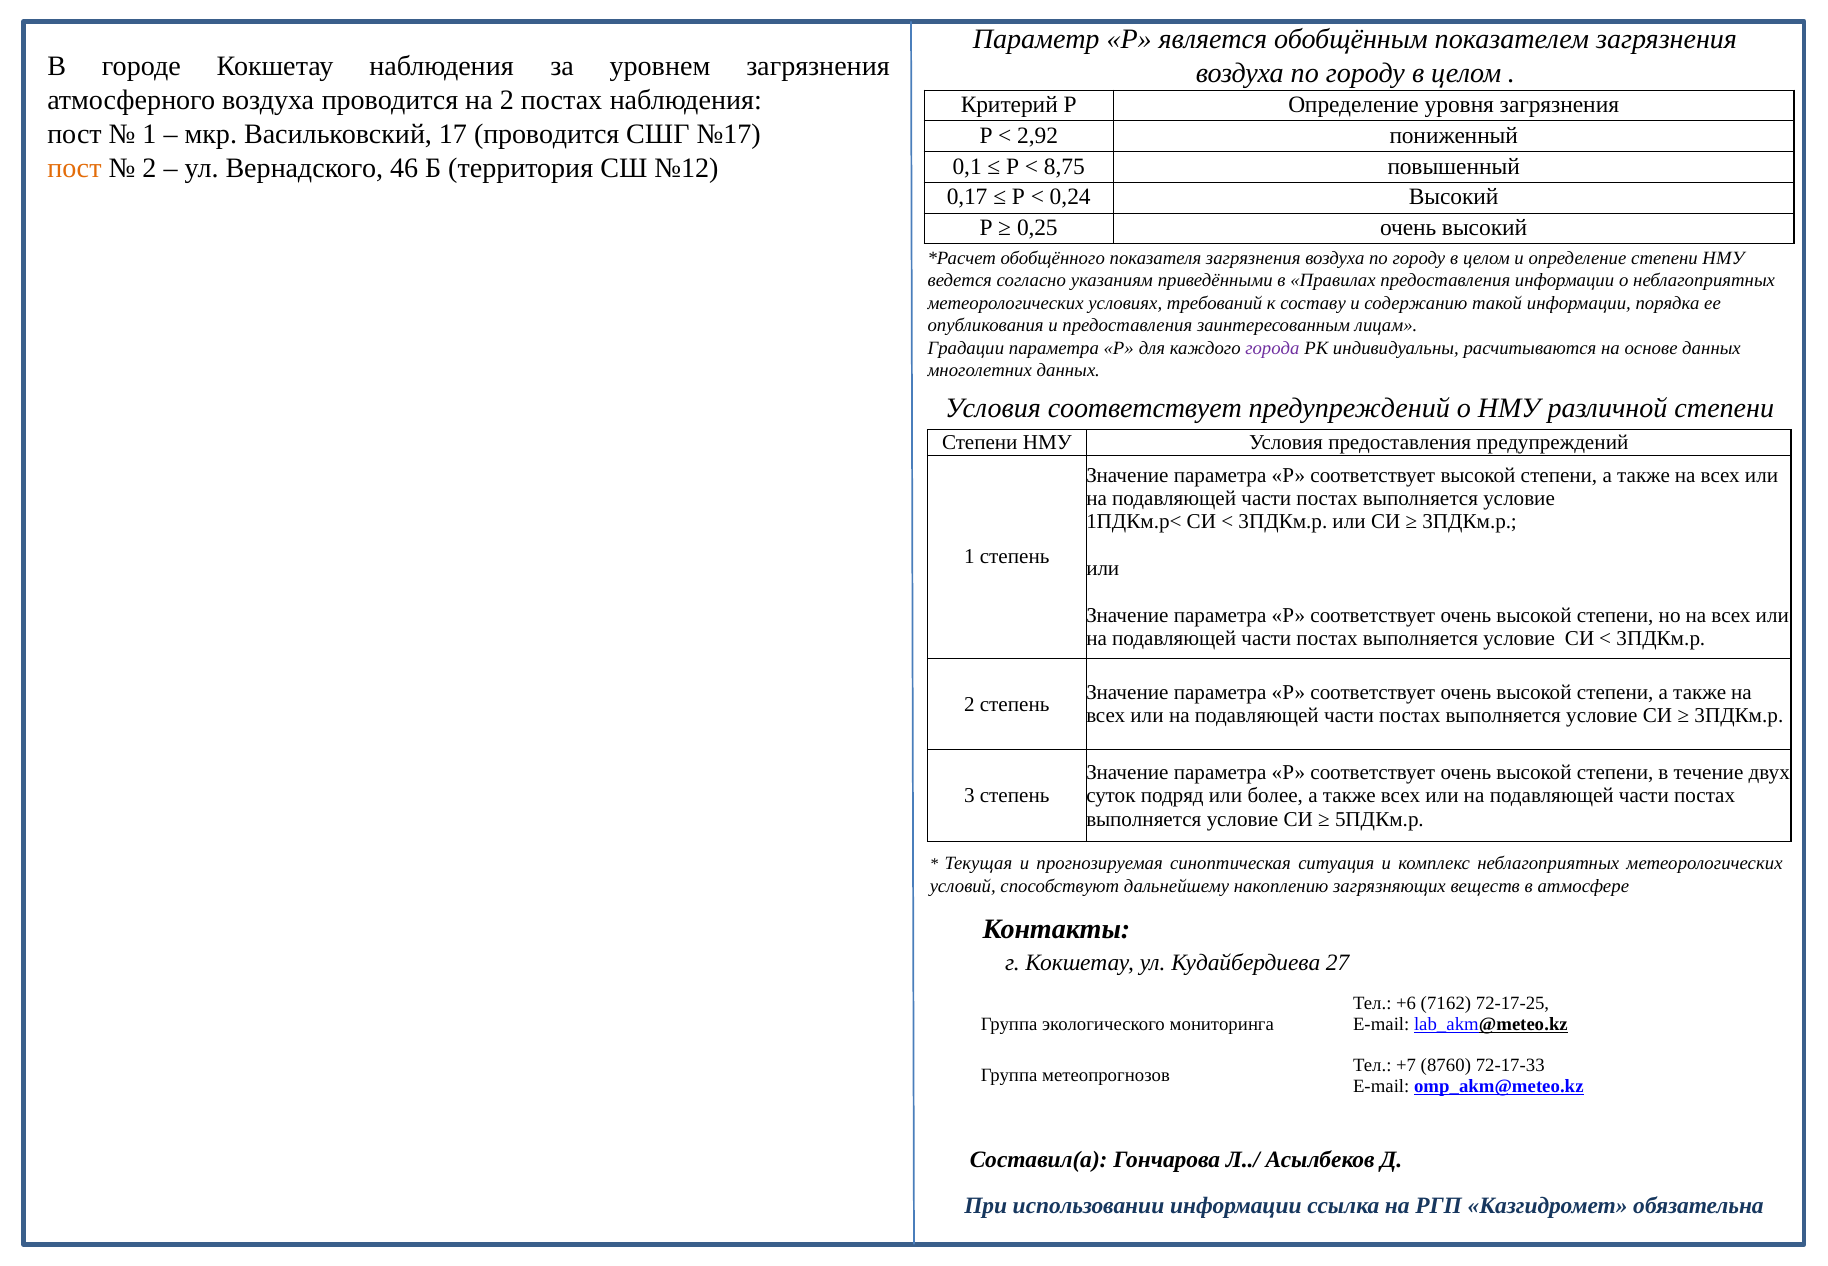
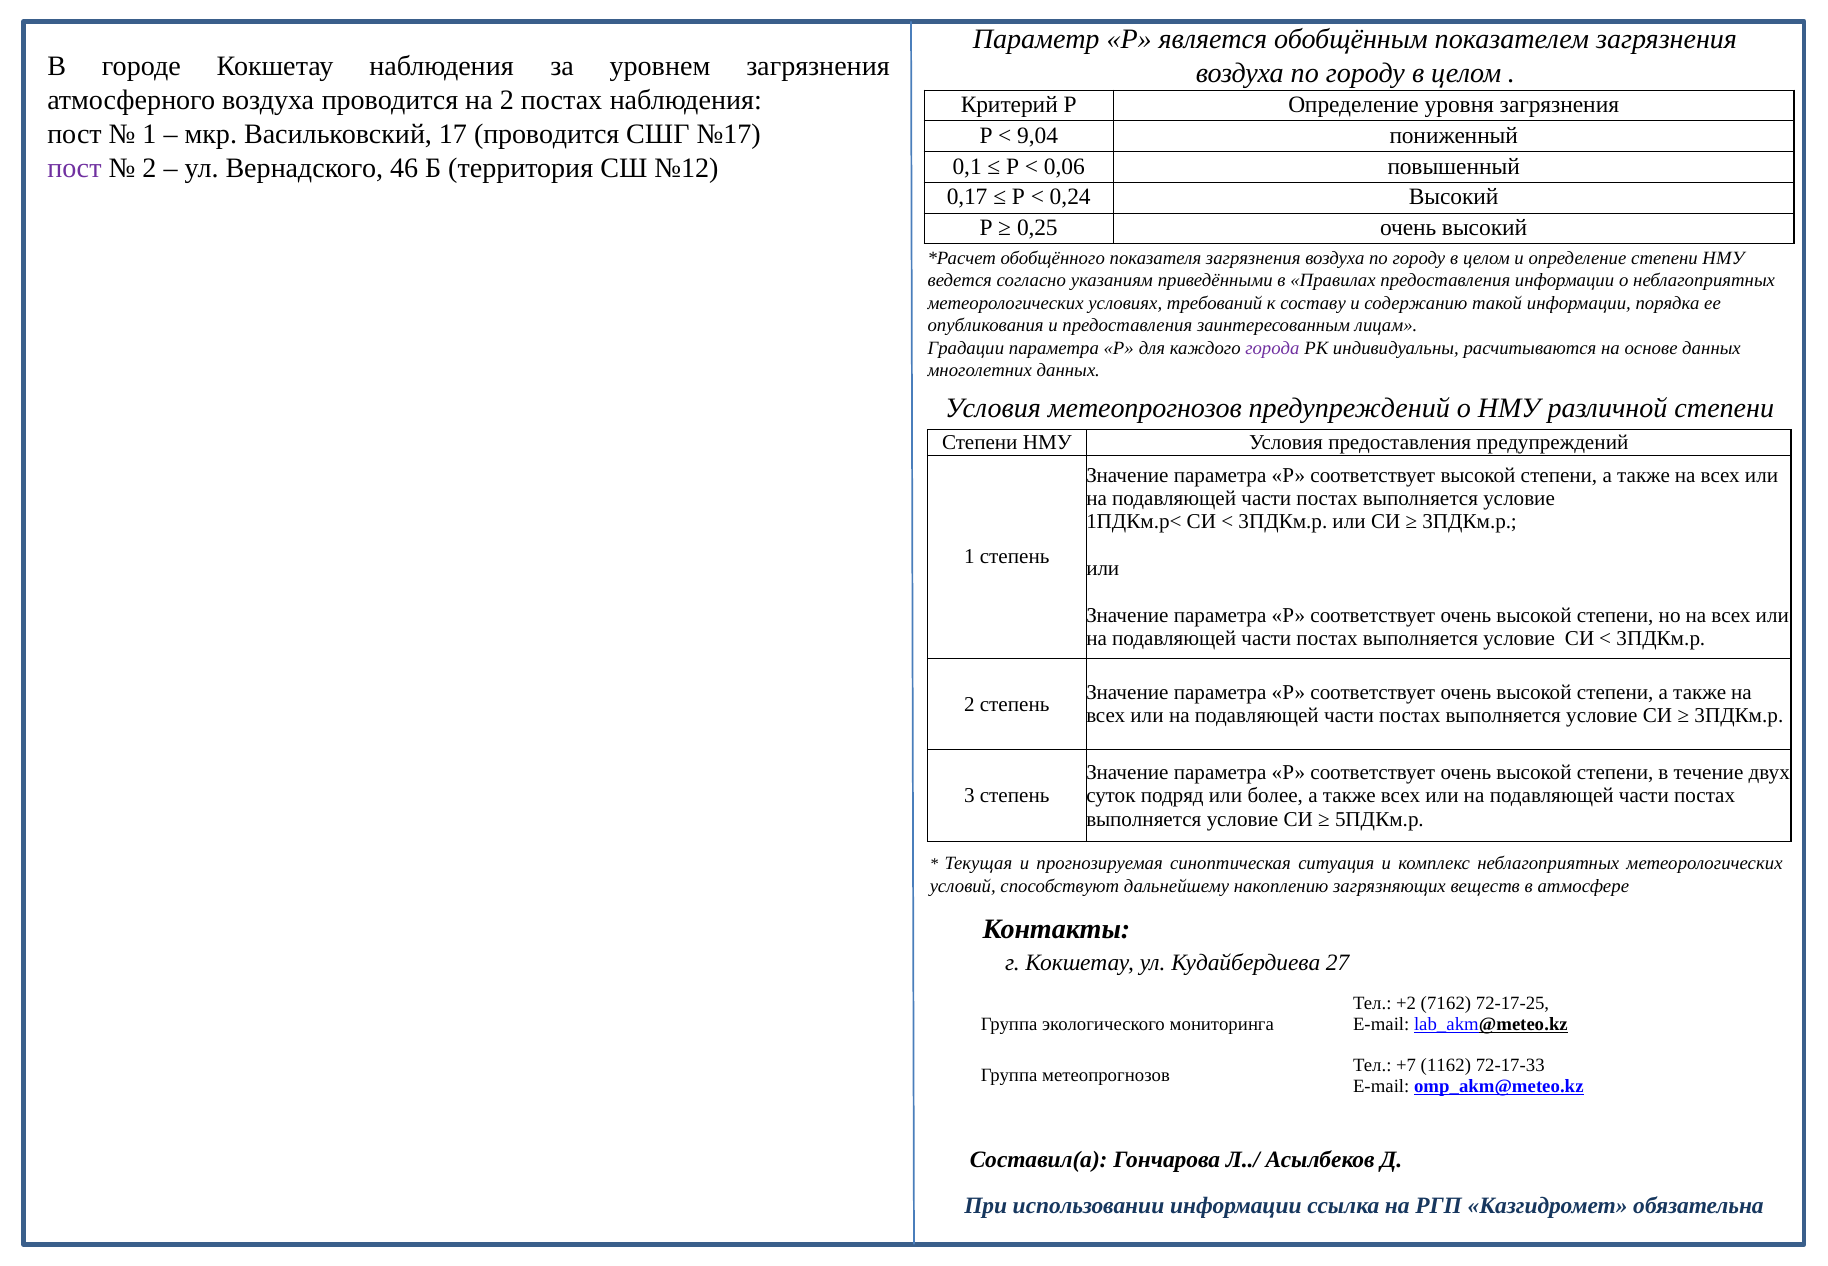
2,92: 2,92 -> 9,04 (1038, 136)
пост colour: orange -> purple (74, 168)
8,75: 8,75 -> 0,06 (1064, 166)
Условия соответствует: соответствует -> метеопрогнозов (1145, 408)
+6: +6 -> +2 (1406, 1003)
8760: 8760 -> 1162 (1446, 1065)
